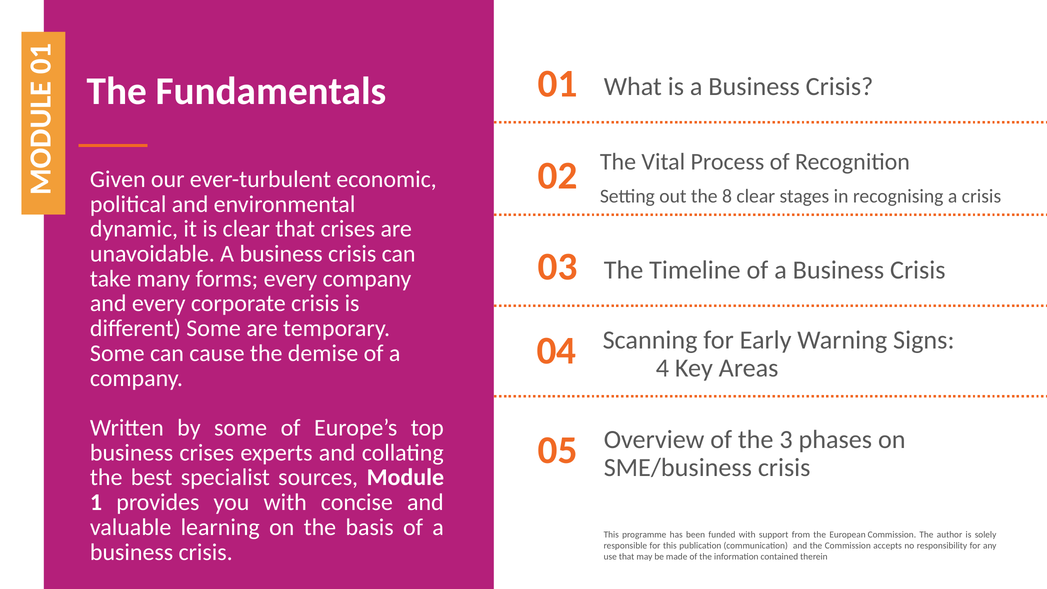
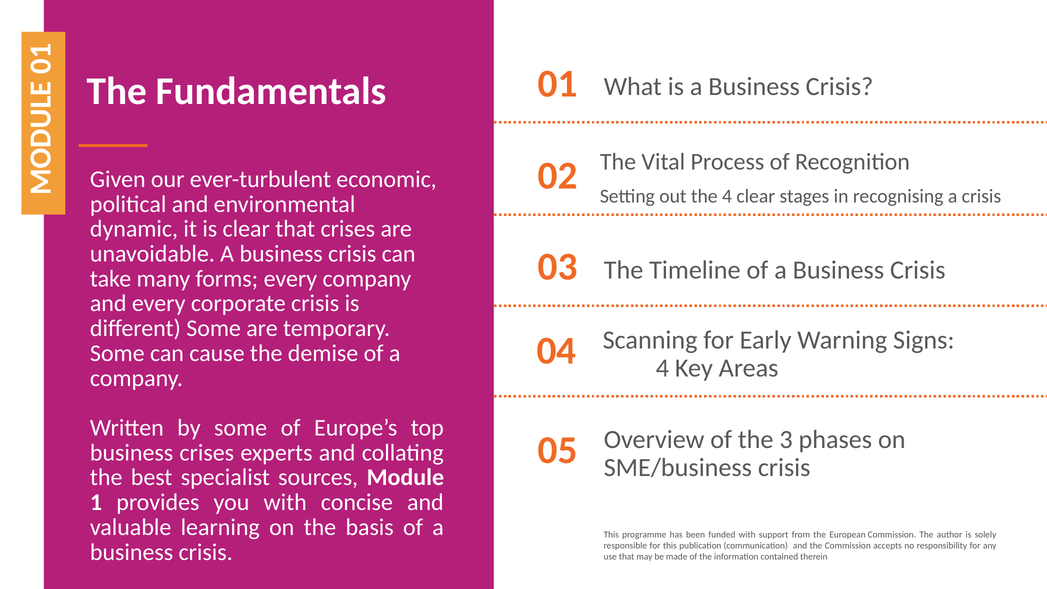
the 8: 8 -> 4 (727, 196)
